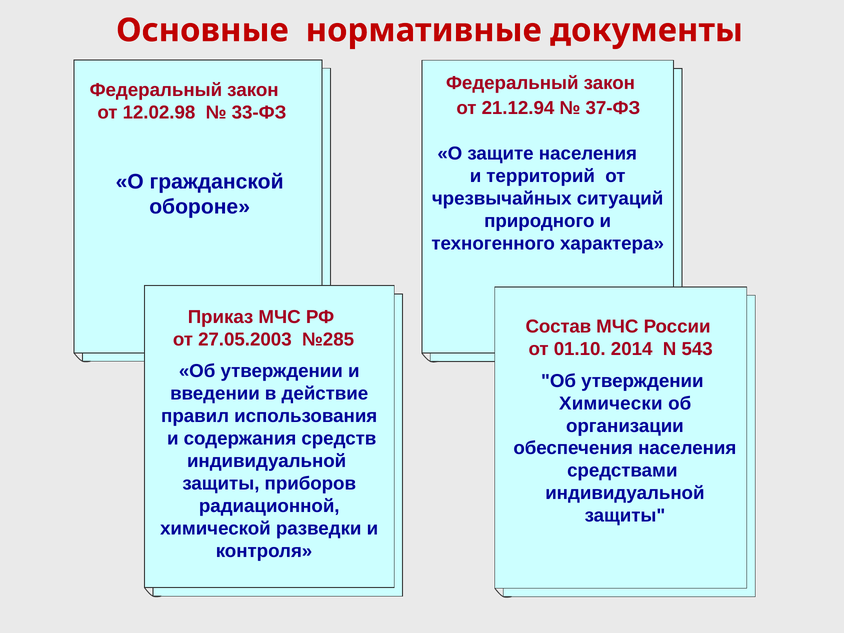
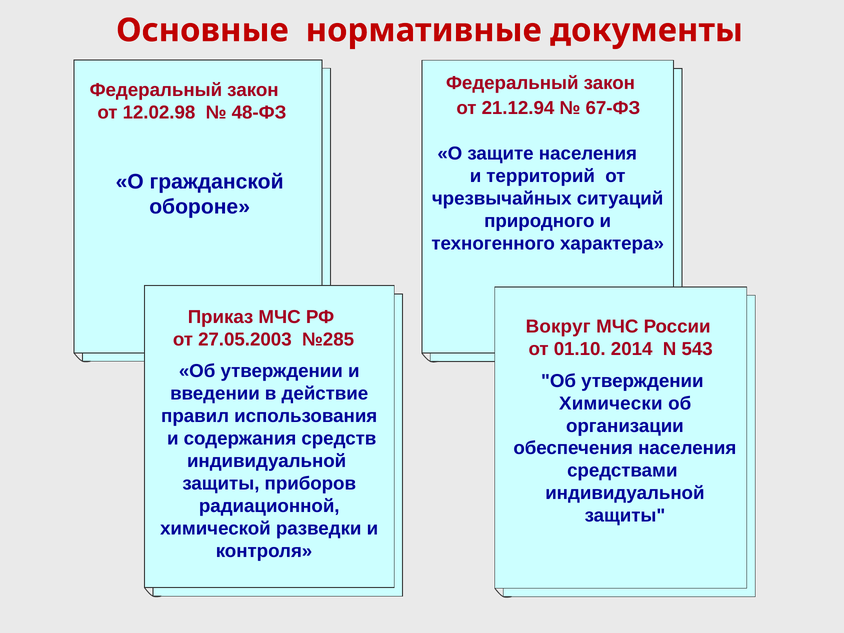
37-ФЗ: 37-ФЗ -> 67-ФЗ (613, 108)
33-ФЗ: 33-ФЗ -> 48-ФЗ (259, 112)
Состав: Состав -> Вокруг (558, 327)
